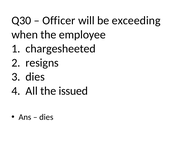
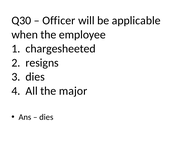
exceeding: exceeding -> applicable (136, 20)
issued: issued -> major (73, 90)
